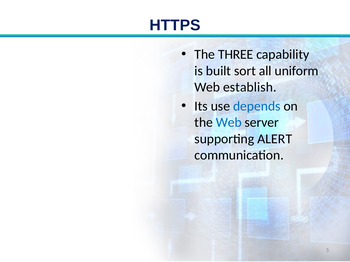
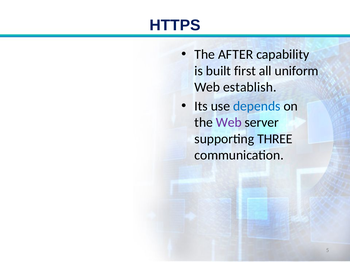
THREE: THREE -> AFTER (236, 55)
sort: sort -> first (245, 71)
Web colour: blue -> purple (229, 123)
ALERT: ALERT -> THREE (275, 139)
